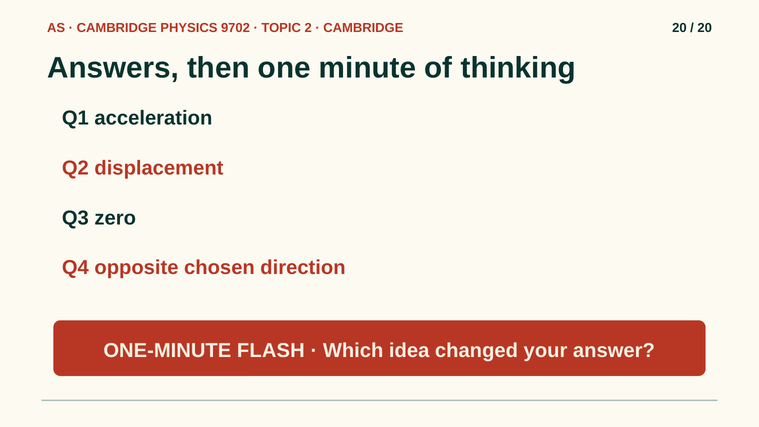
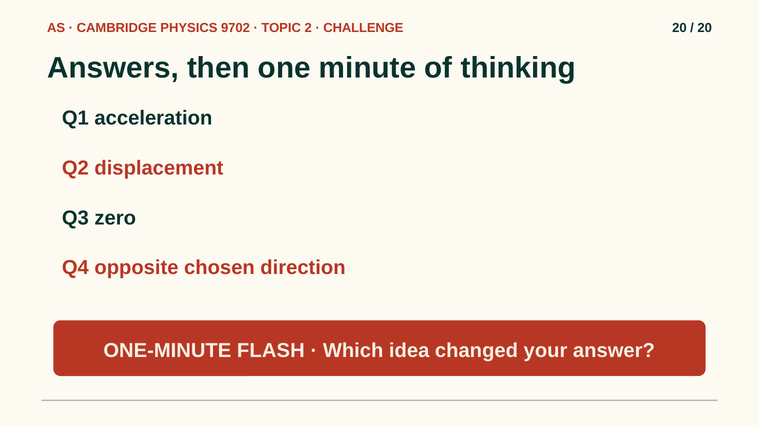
CAMBRIDGE: CAMBRIDGE -> CHALLENGE (363, 28)
